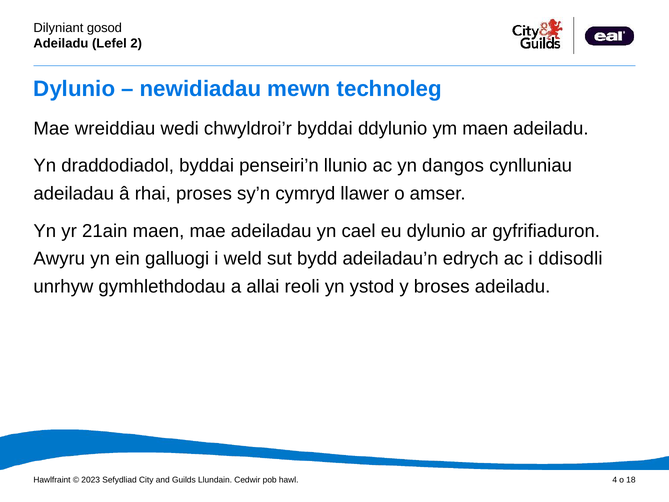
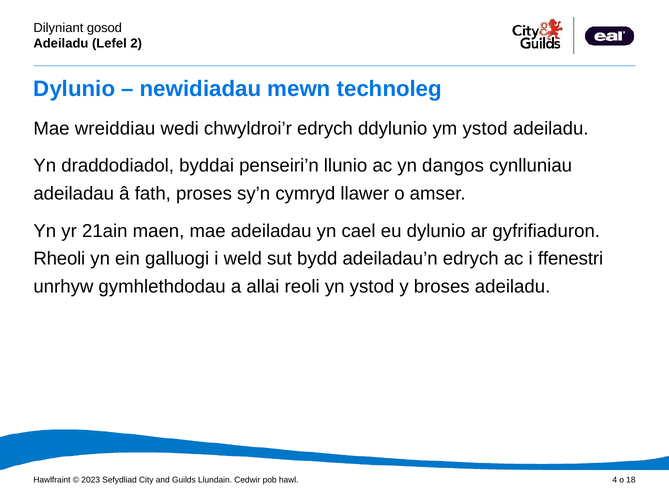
chwyldroi’r byddai: byddai -> edrych (325, 129)
ym maen: maen -> ystod (485, 129)
rhai: rhai -> fath (153, 194)
Awyru: Awyru -> Rheoli (59, 259)
ddisodli: ddisodli -> ffenestri (571, 259)
